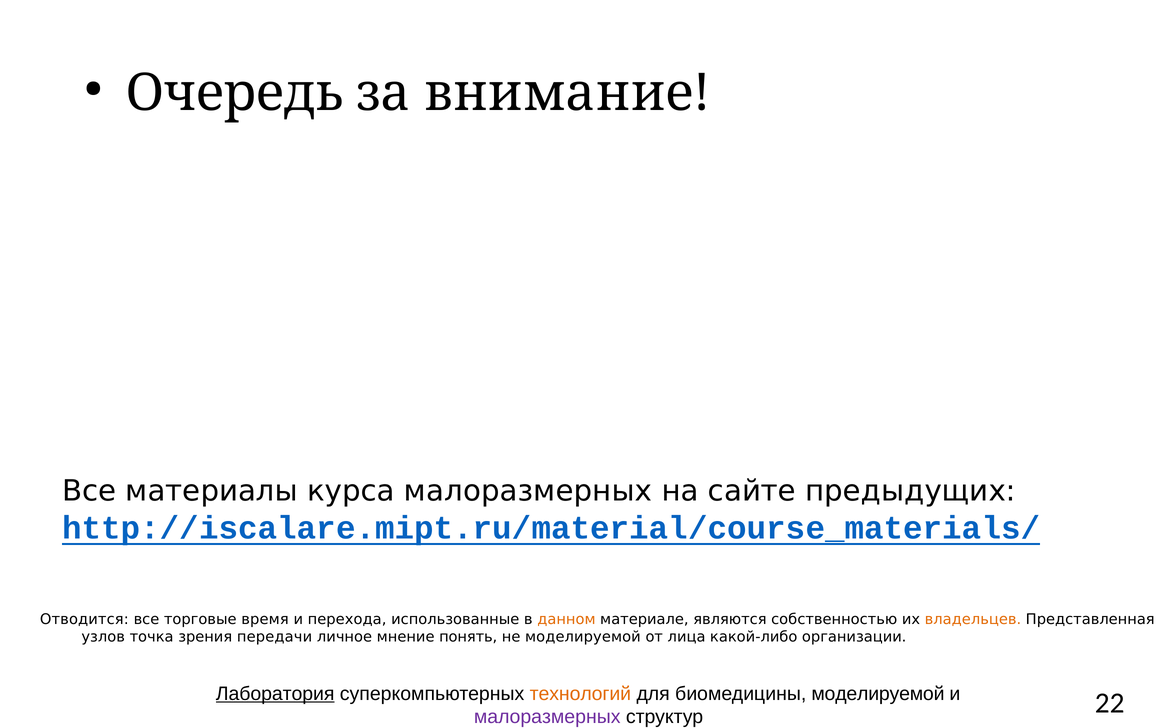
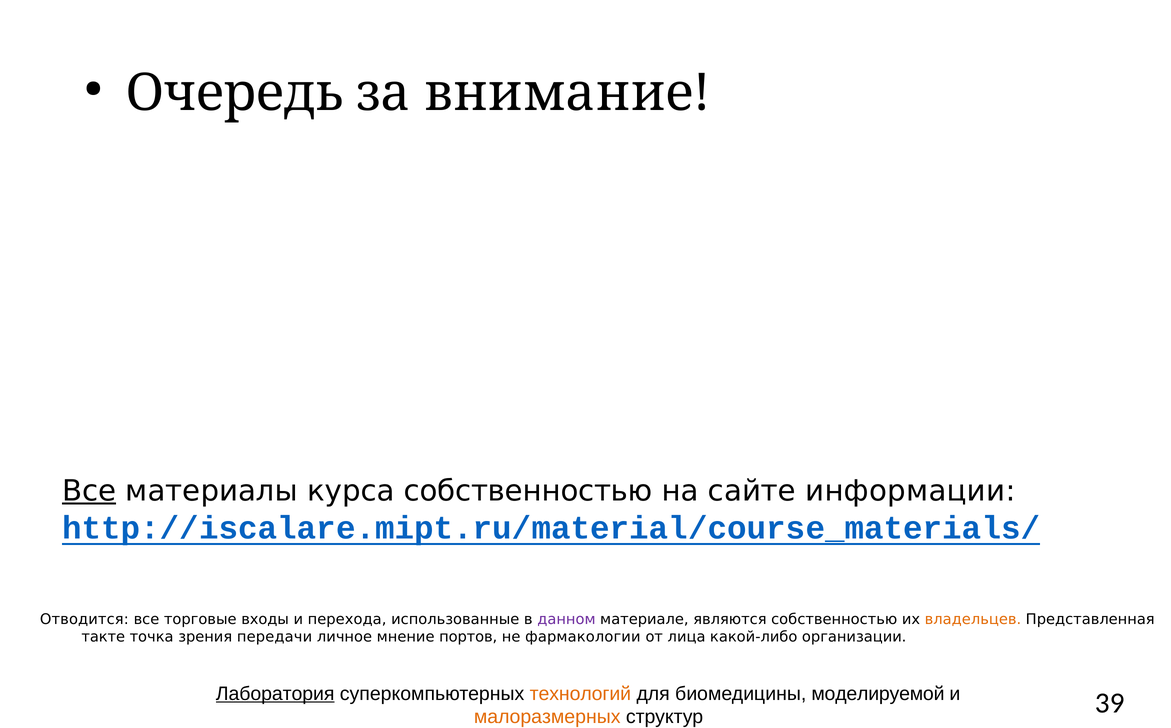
Все underline: none -> present (89, 491)
курса малоразмерных: малоразмерных -> собственностью (528, 491)
предыдущих: предыдущих -> информации (910, 491)
время: время -> входы (265, 620)
данном colour: orange -> purple (566, 620)
узлов: узлов -> такте (103, 637)
понять: понять -> портов (468, 637)
не моделируемой: моделируемой -> фармакологии (583, 637)
малоразмерных colour: purple -> orange (547, 717)
22: 22 -> 39 (1110, 703)
